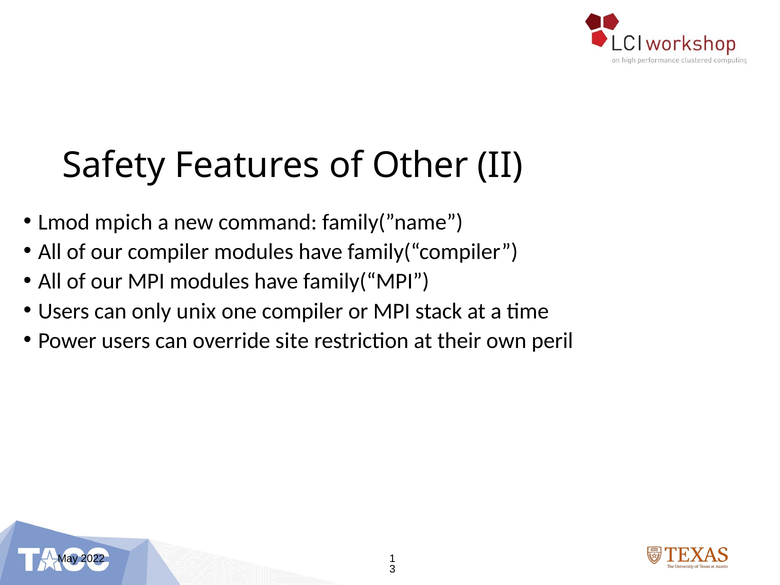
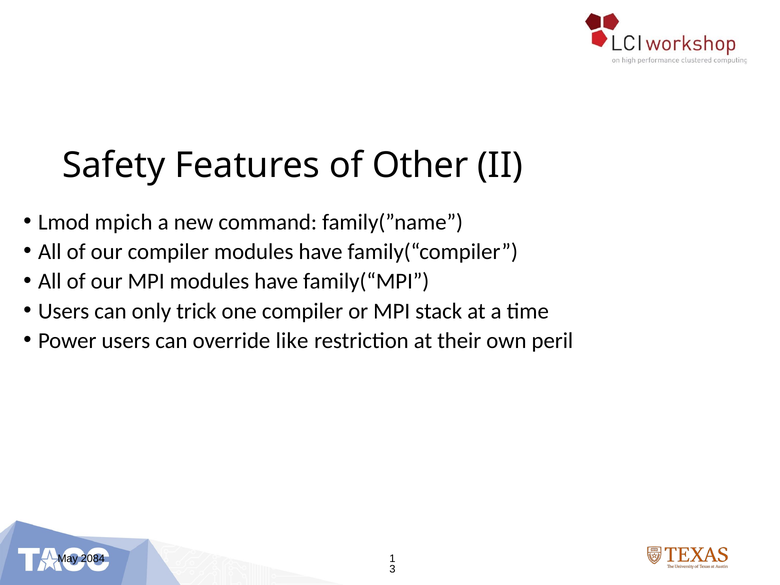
unix: unix -> trick (196, 311)
site: site -> like (292, 341)
2022: 2022 -> 2084 (93, 559)
